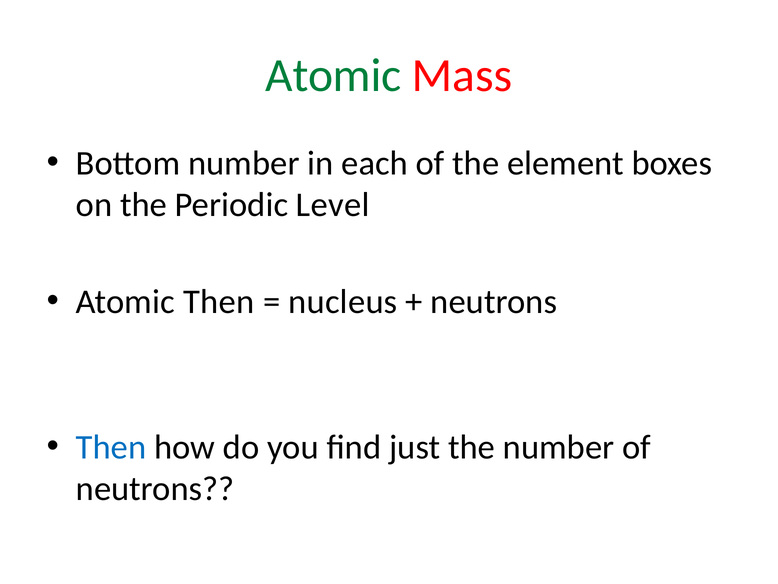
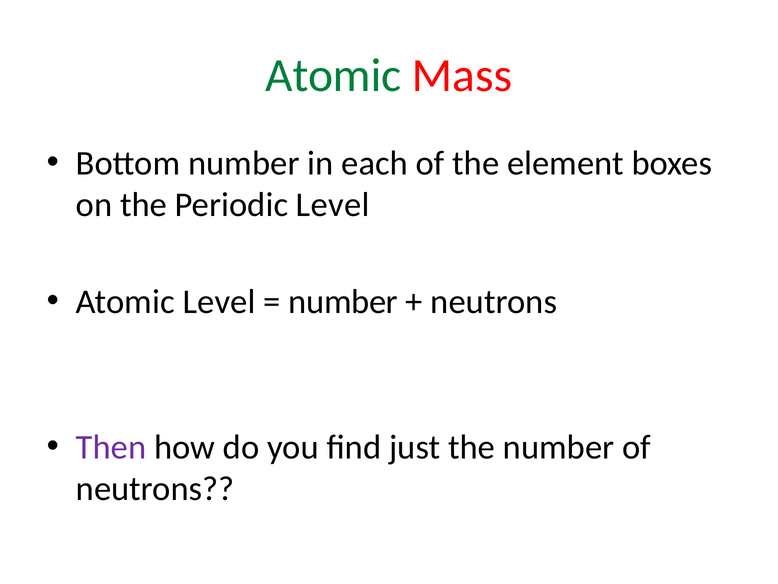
Atomic Then: Then -> Level (219, 302)
nucleus: nucleus -> number (343, 302)
Then colour: blue -> purple (111, 447)
